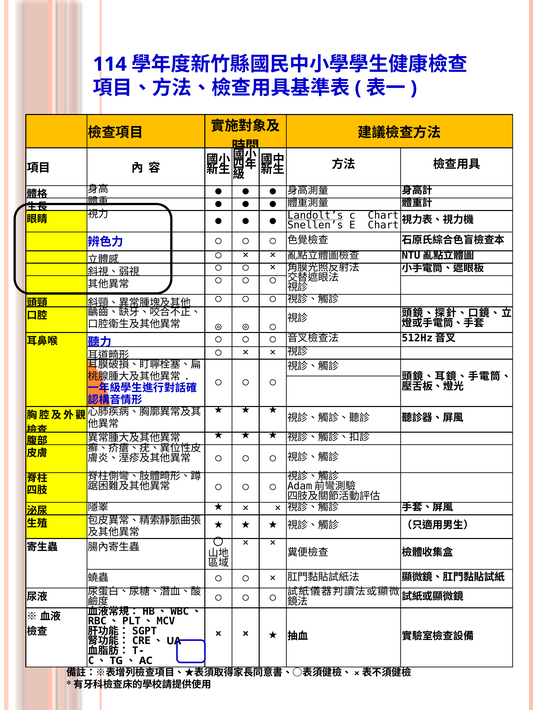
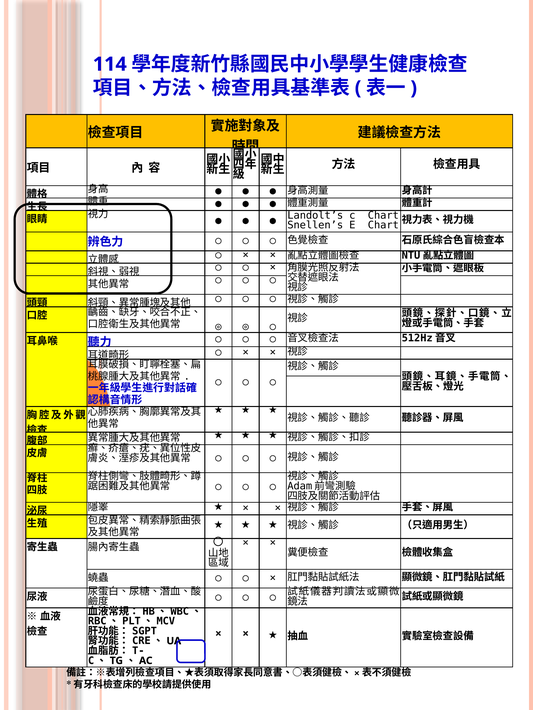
Landolt’s underline: present -> none (315, 216)
